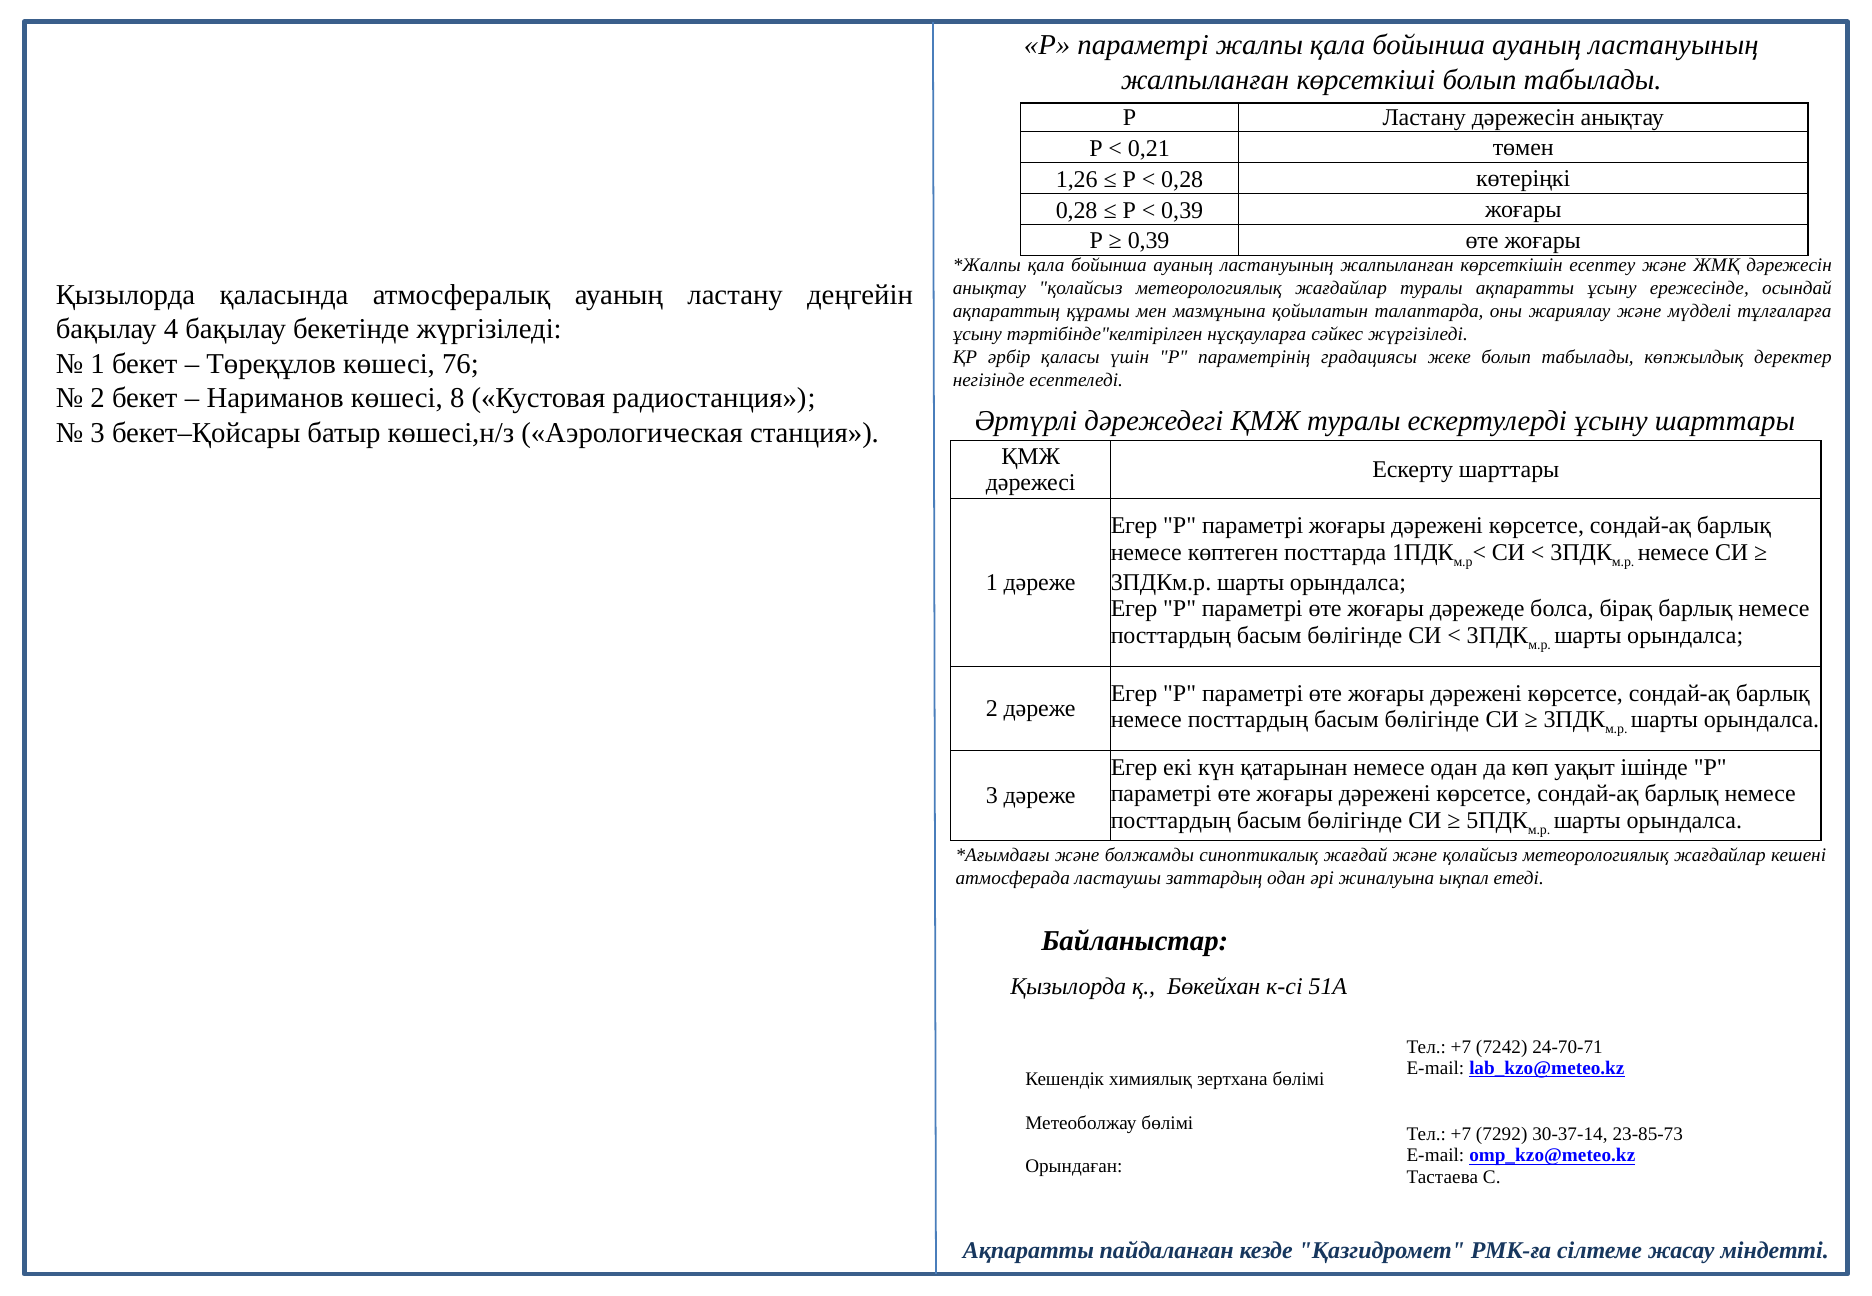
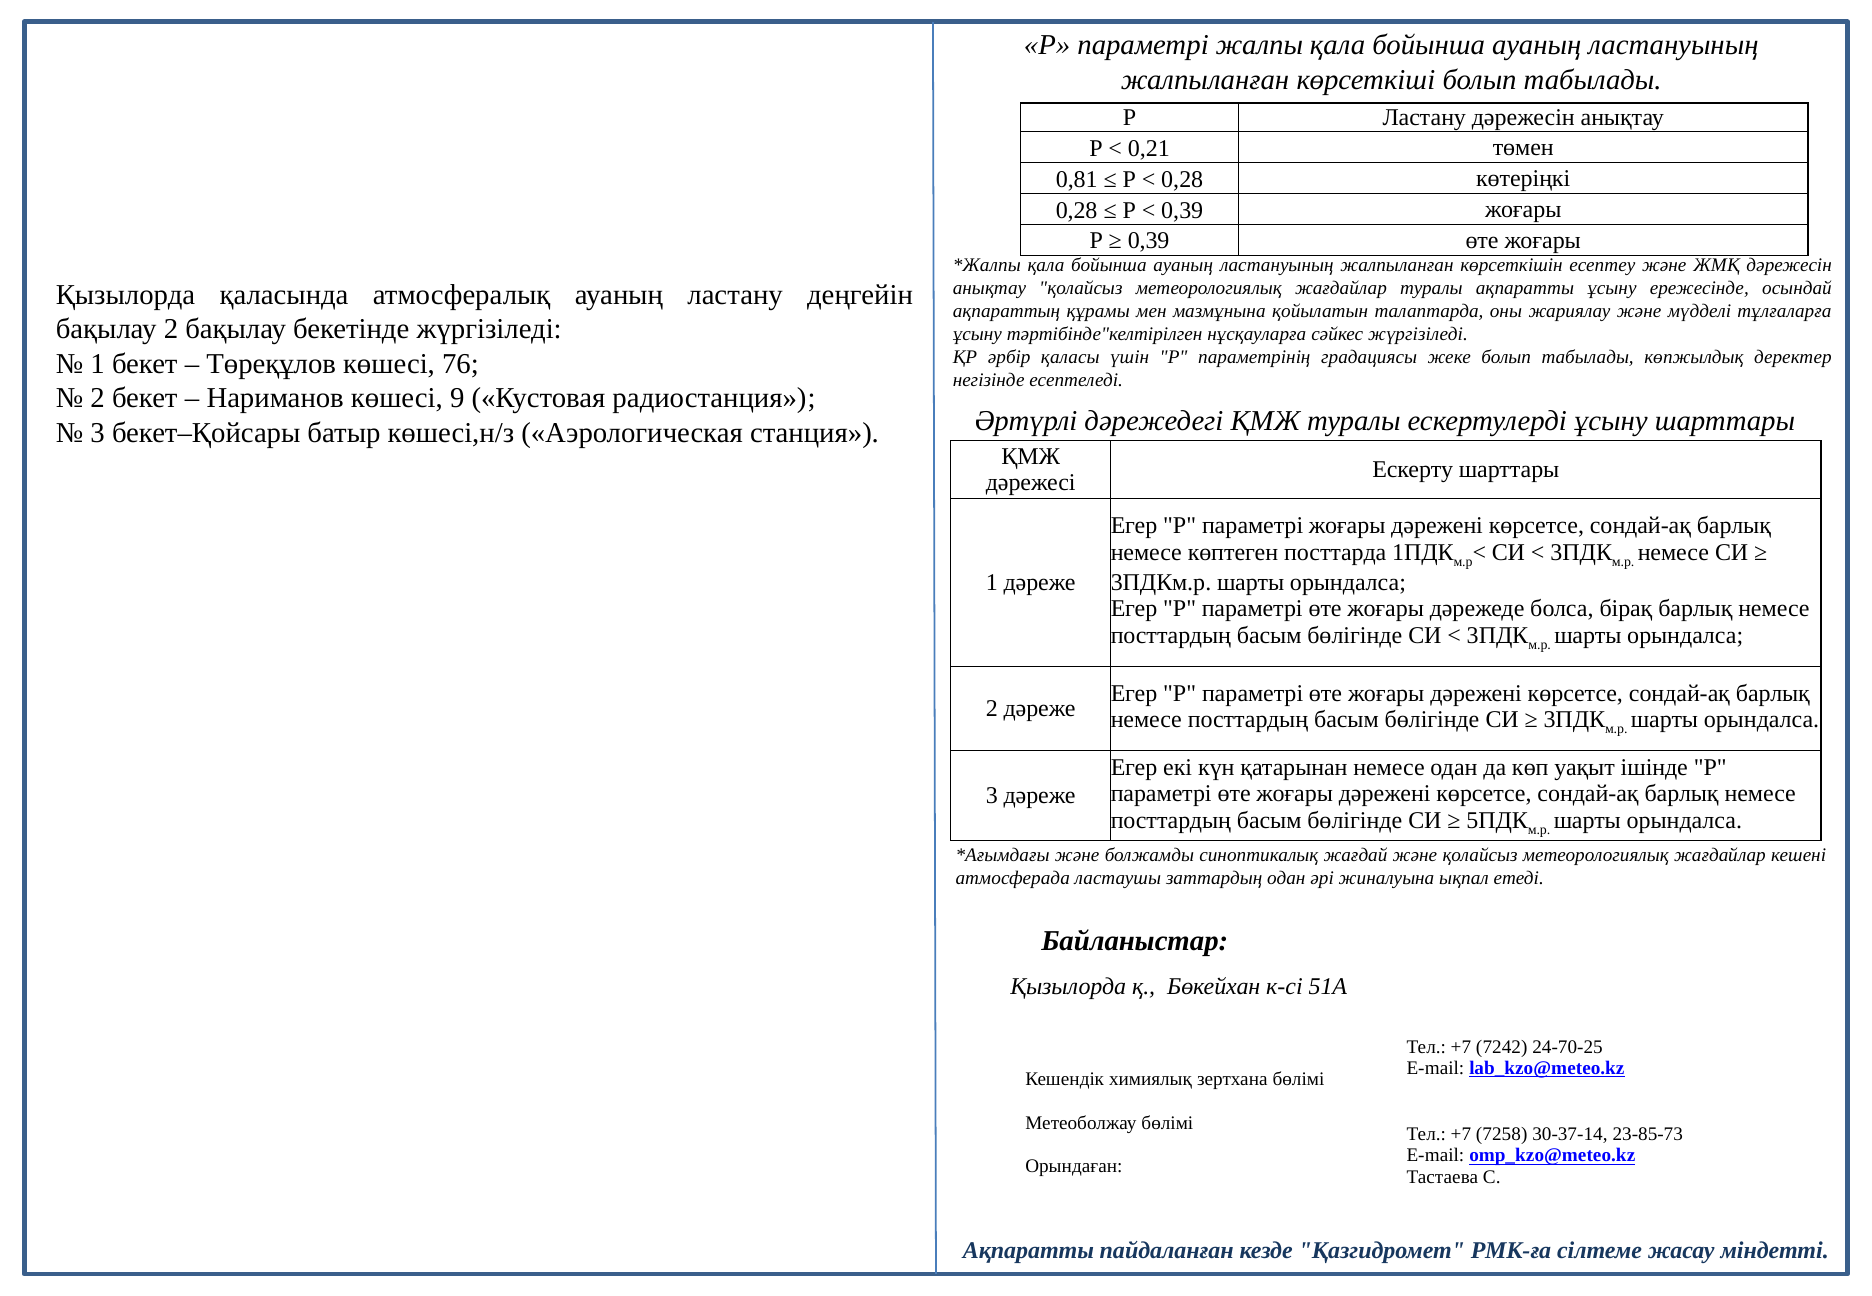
1,26: 1,26 -> 0,81 (1077, 179)
бақылау 4: 4 -> 2 (171, 329)
8: 8 -> 9 (457, 398)
24-70-71: 24-70-71 -> 24-70-25 (1568, 1047)
7292: 7292 -> 7258 (1502, 1134)
